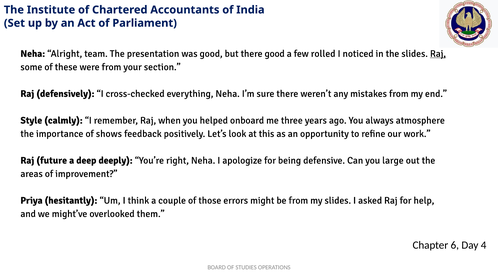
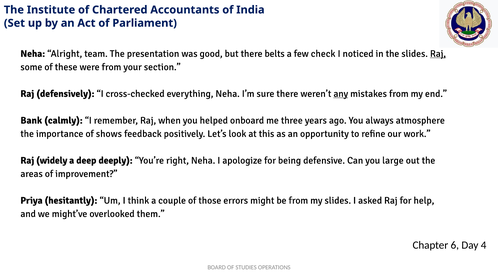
there good: good -> belts (275, 54)
rolled: rolled -> check (323, 54)
any underline: none -> present (341, 94)
Style: Style -> Bank (31, 120)
future: future -> widely (52, 160)
